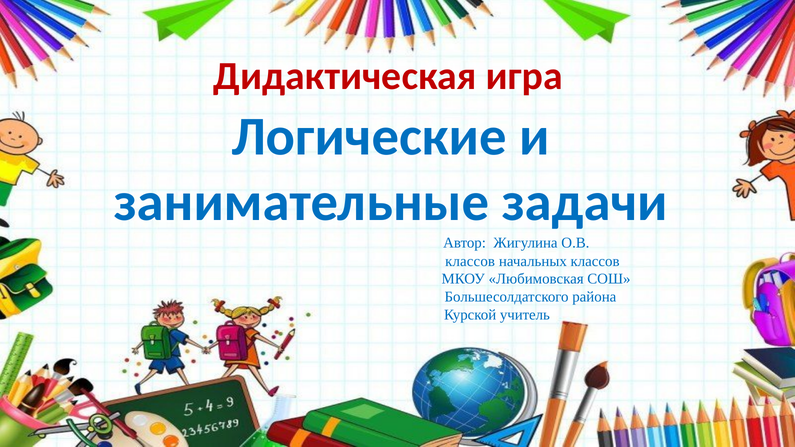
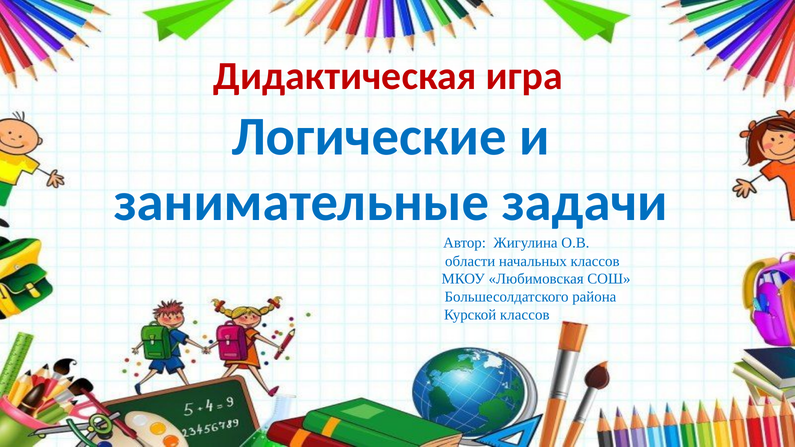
классов: классов -> области (470, 261)
Курской учитель: учитель -> классов (525, 315)
